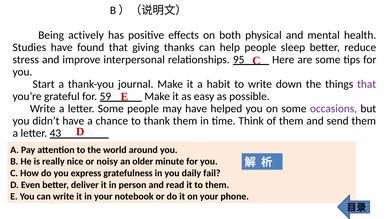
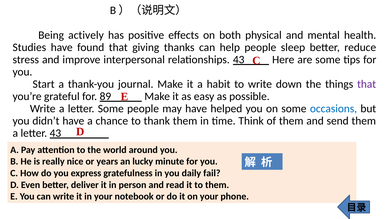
95: 95 -> 43 (239, 59)
59: 59 -> 89 (105, 96)
occasions colour: purple -> blue (334, 109)
noisy: noisy -> years (107, 161)
older: older -> lucky (143, 161)
